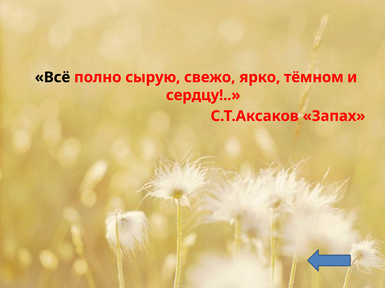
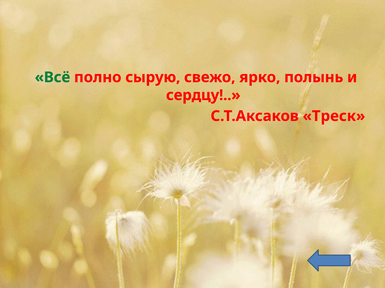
Всё colour: black -> green (52, 77)
тёмном: тёмном -> полынь (314, 77)
Запах: Запах -> Треск (334, 116)
